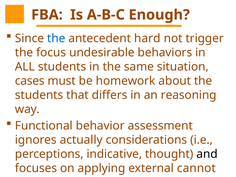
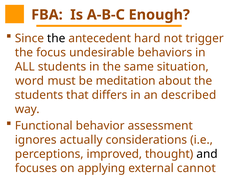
the colour: blue -> black (56, 38)
cases: cases -> word (30, 81)
homework: homework -> meditation (126, 81)
reasoning: reasoning -> described (189, 95)
indicative: indicative -> improved (114, 154)
